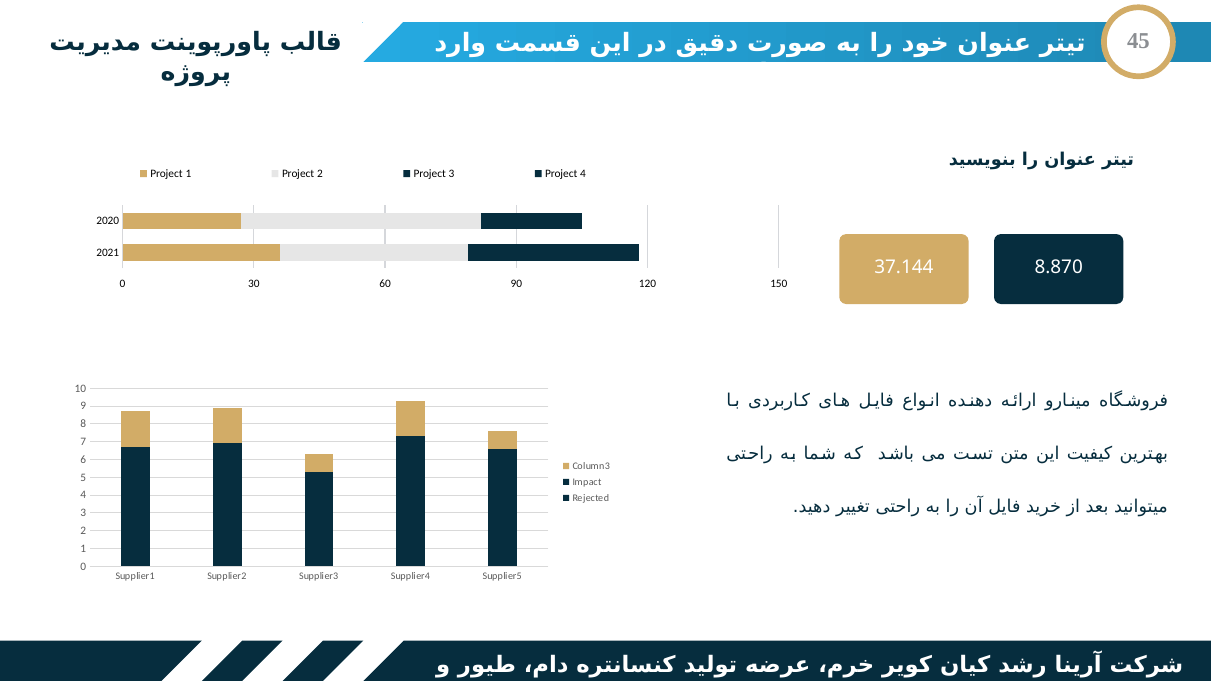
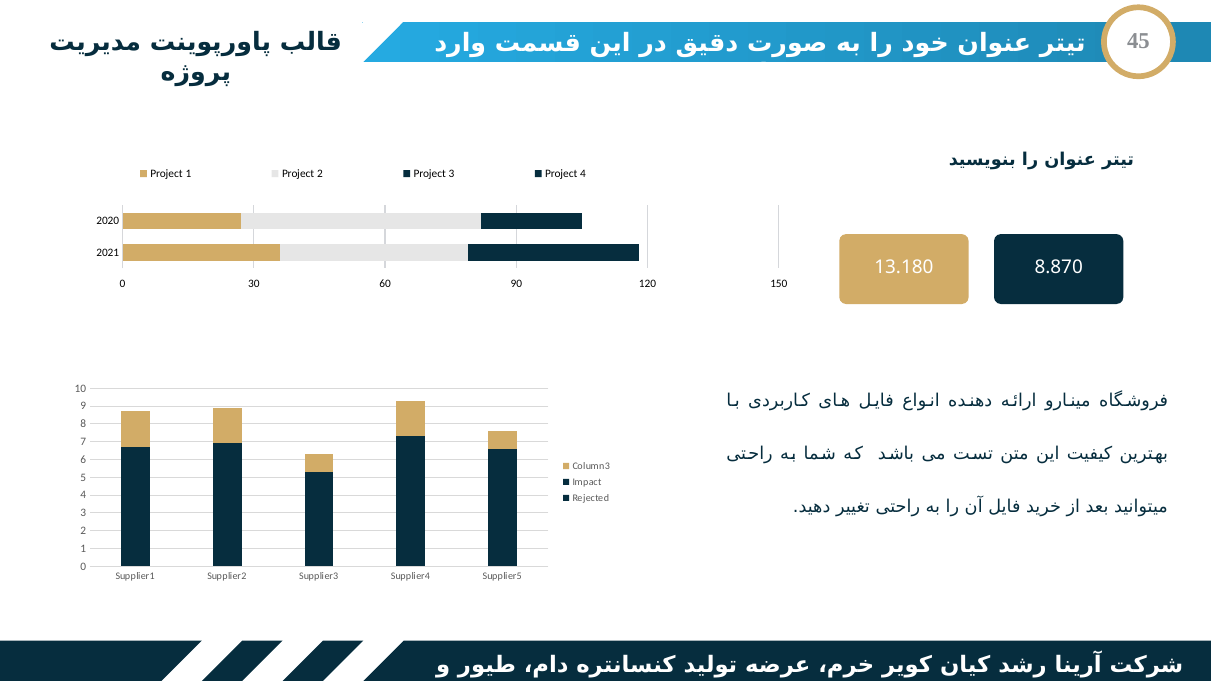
37.144: 37.144 -> 13.180 (904, 267)
